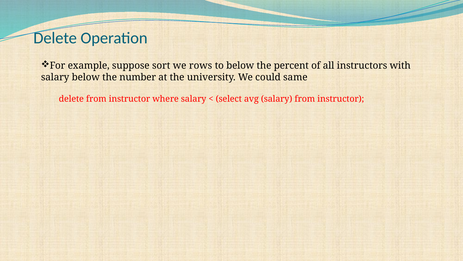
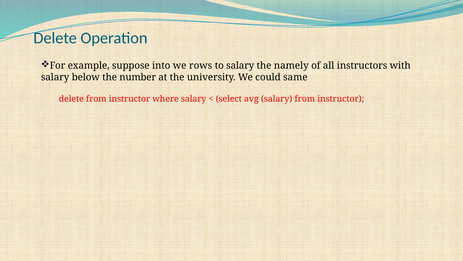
sort: sort -> into (161, 66)
to below: below -> salary (240, 66)
percent: percent -> namely (291, 66)
